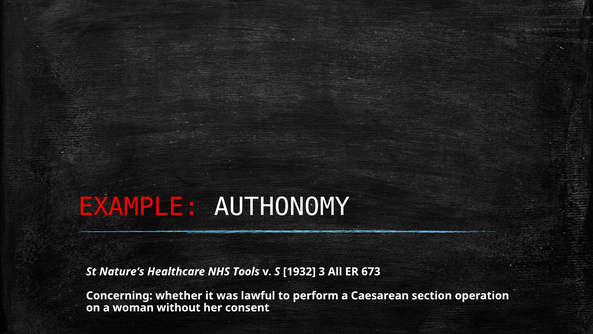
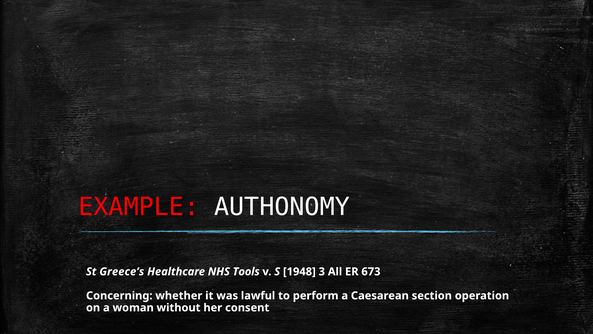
Nature’s: Nature’s -> Greece’s (122, 271)
1932: 1932 -> 1948 (299, 271)
